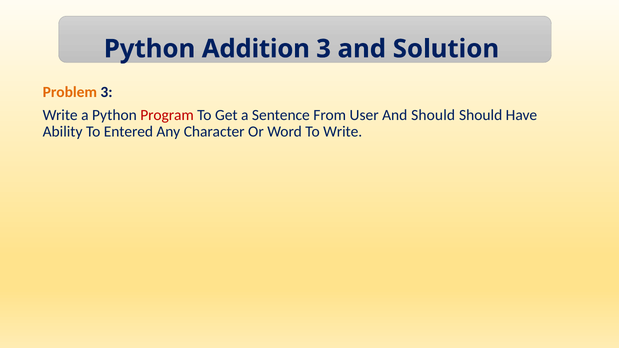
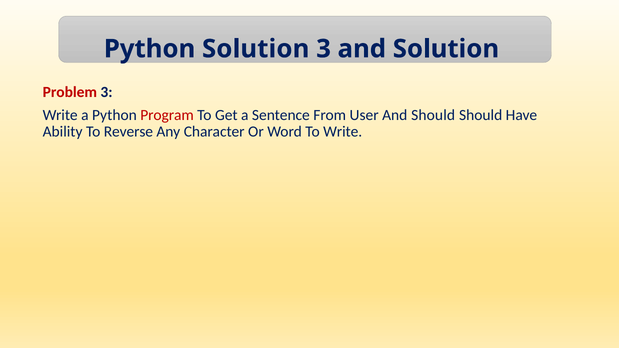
Python Addition: Addition -> Solution (256, 49)
Problem colour: orange -> red (70, 92)
Entered: Entered -> Reverse (128, 132)
